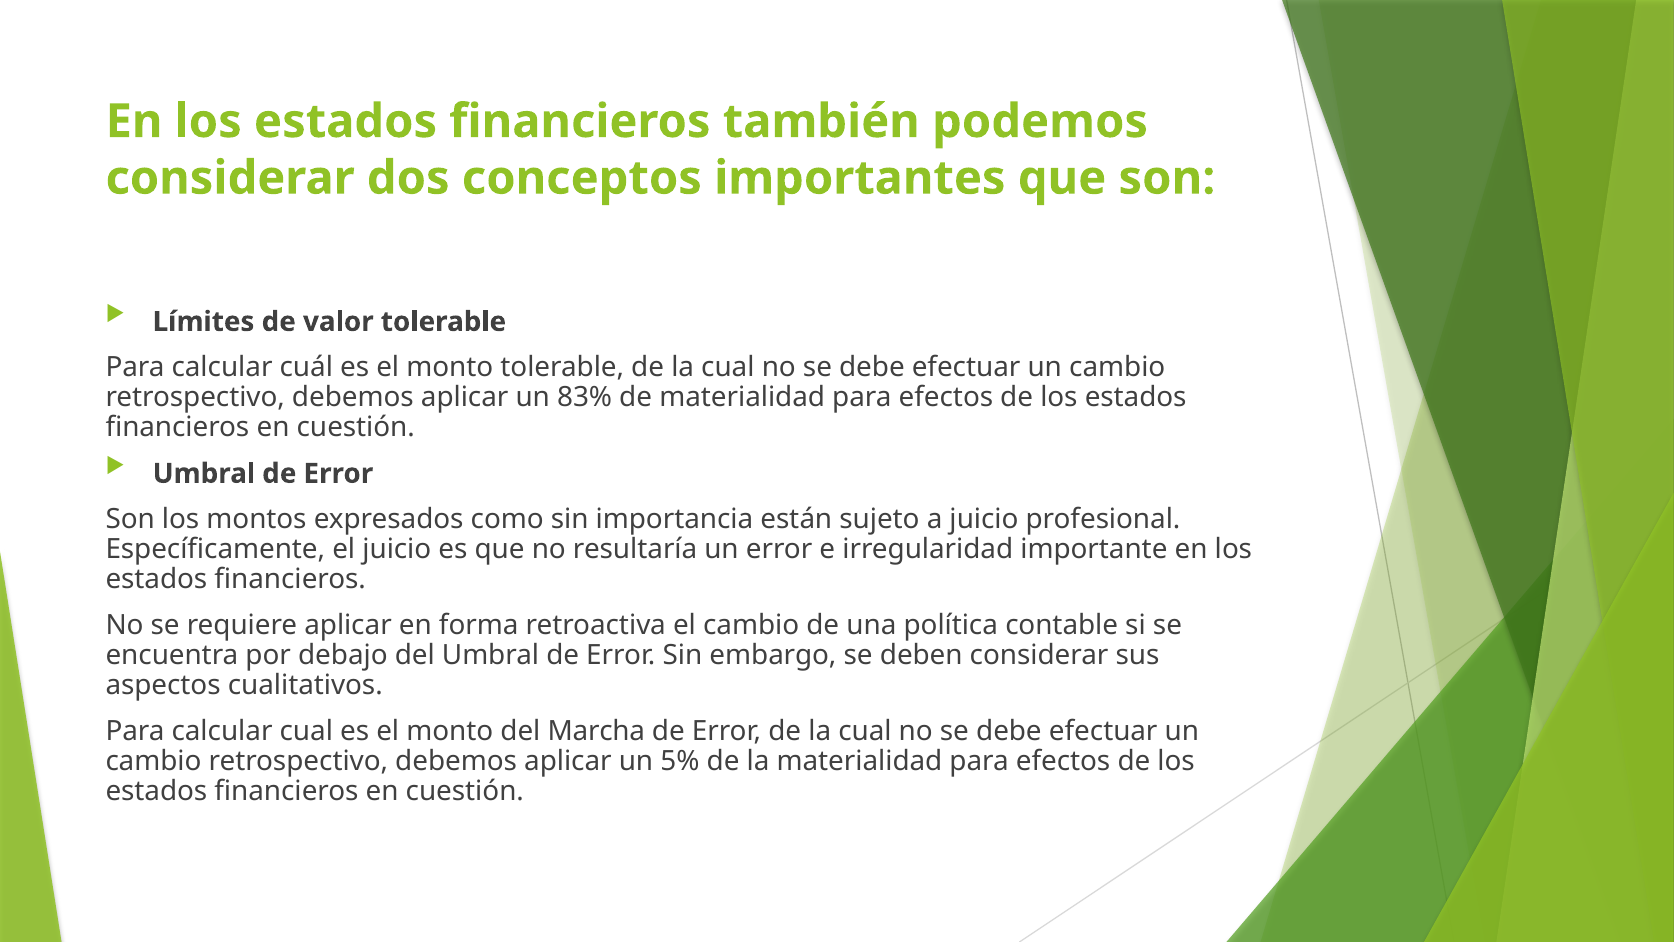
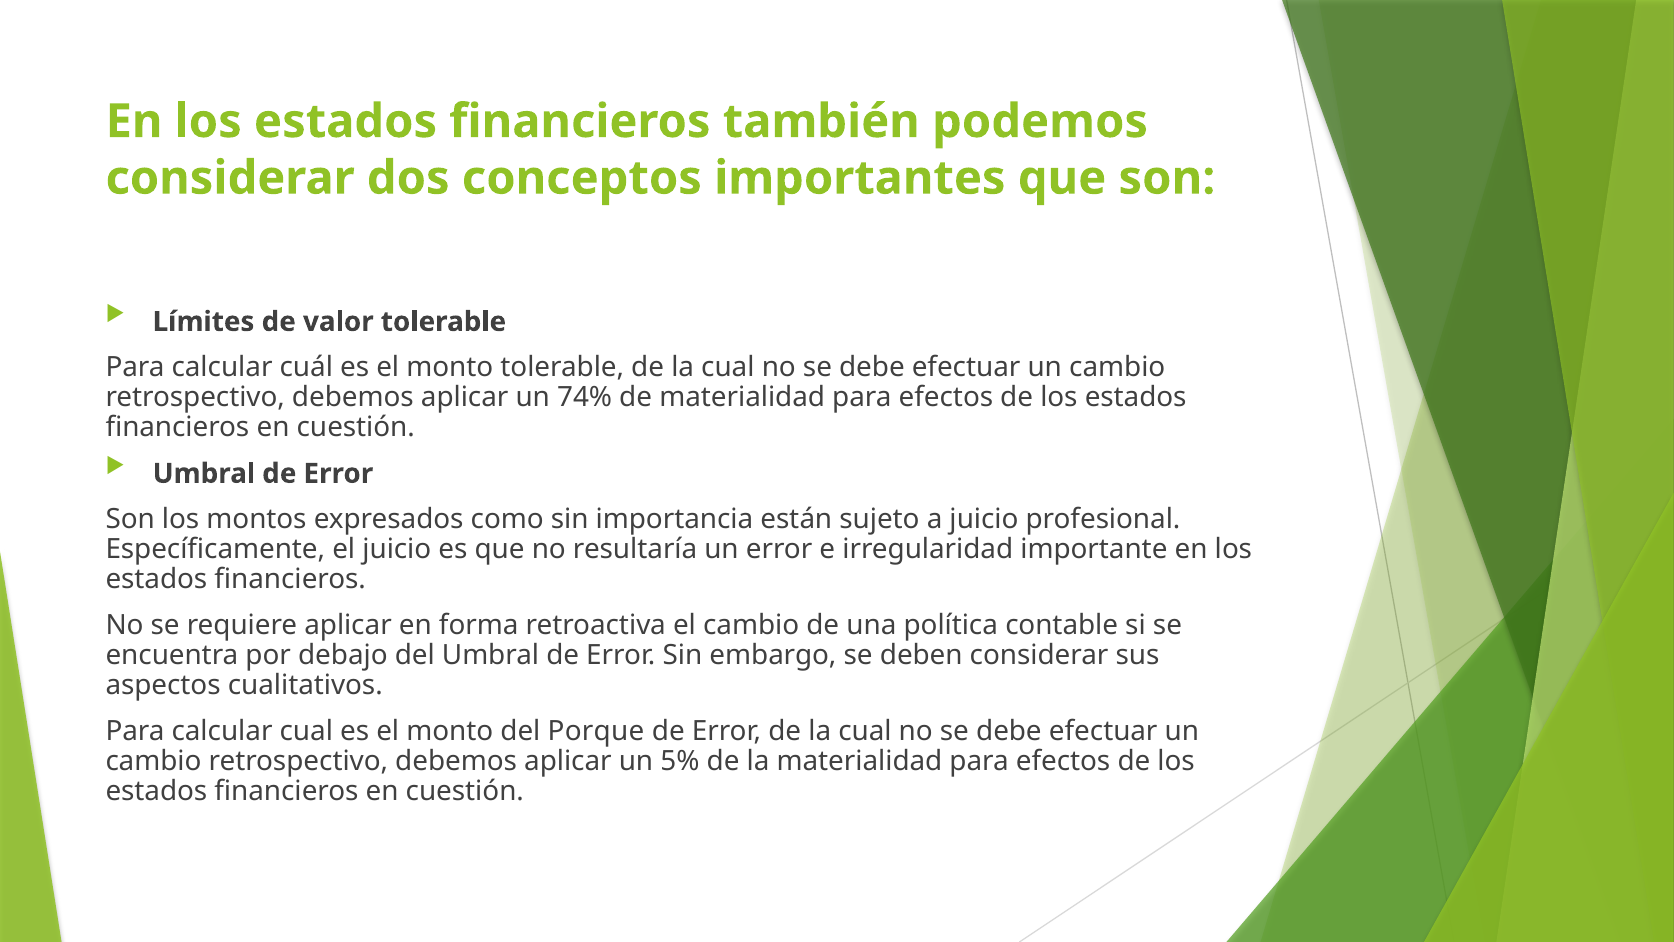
83%: 83% -> 74% (585, 398)
Marcha: Marcha -> Porque (596, 731)
